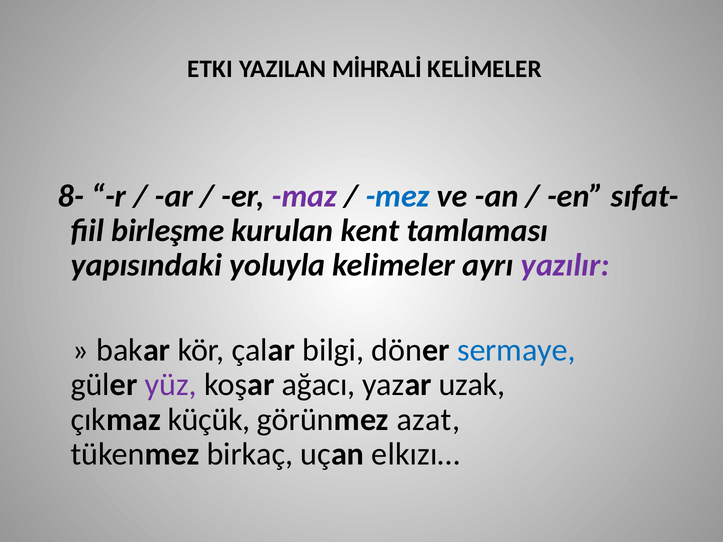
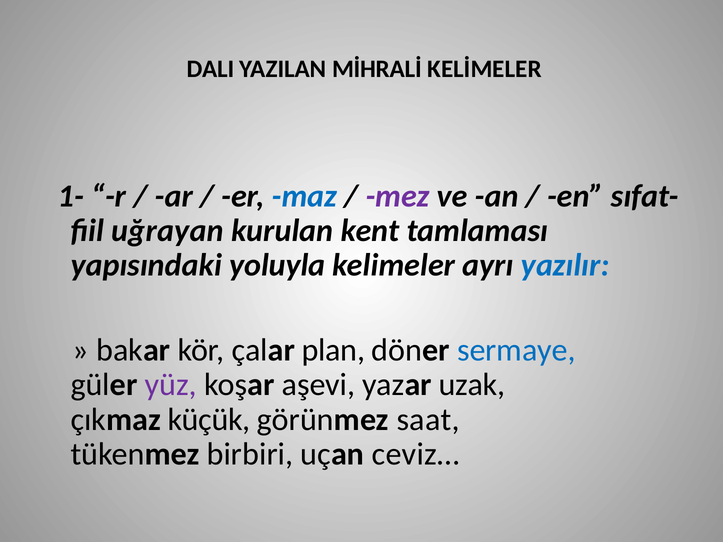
ETKI: ETKI -> DALI (210, 69)
8-: 8- -> 1- (71, 196)
maz colour: purple -> blue (304, 196)
mez colour: blue -> purple (398, 196)
birleşme: birleşme -> uğrayan (168, 231)
yazılır colour: purple -> blue (565, 265)
bilgi: bilgi -> plan (333, 350)
ağacı: ağacı -> aşevi (318, 385)
azat: azat -> saat (428, 420)
birkaç: birkaç -> birbiri (250, 455)
elkızı…: elkızı… -> ceviz… (416, 455)
